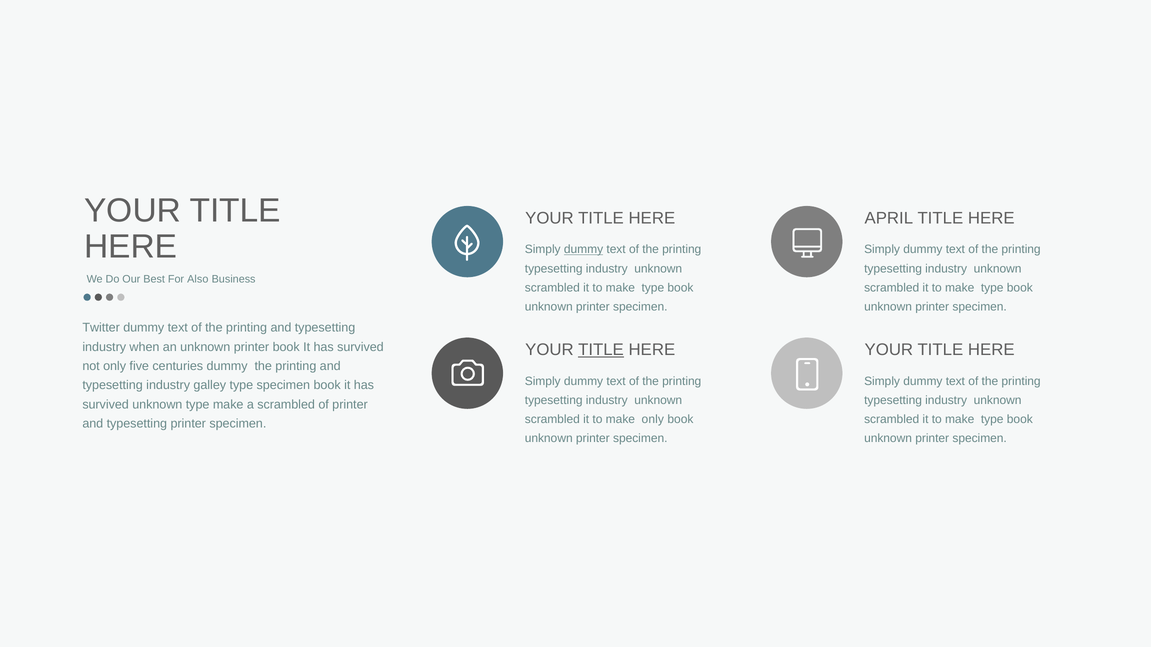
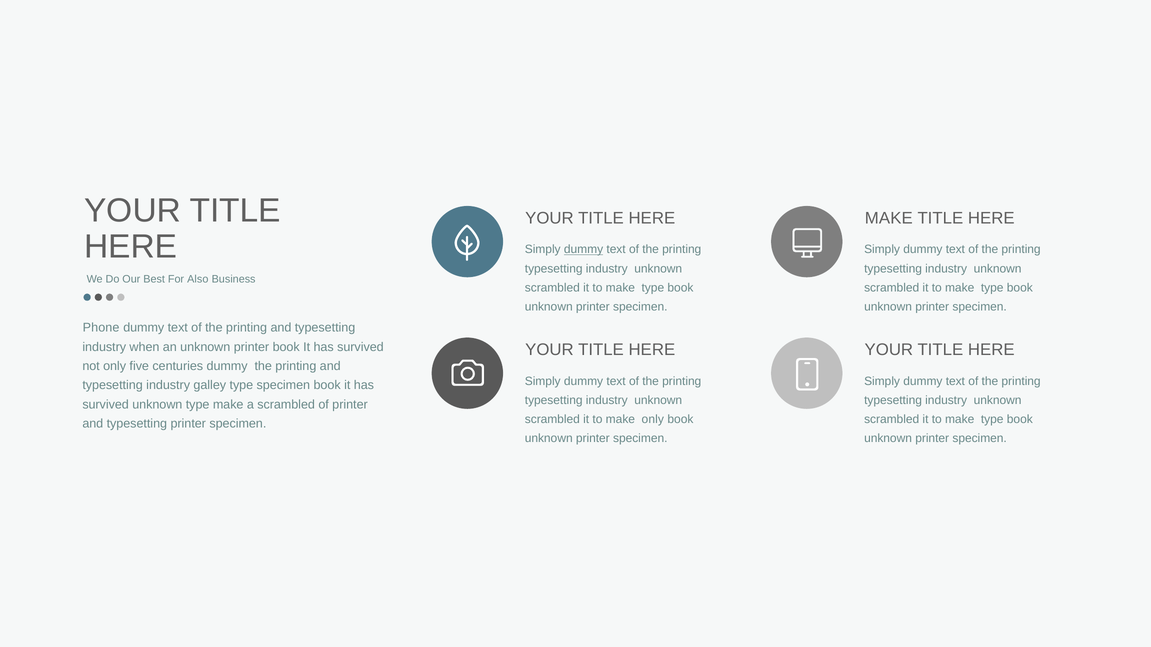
APRIL: APRIL -> MAKE (889, 218)
Twitter: Twitter -> Phone (101, 328)
TITLE underline: present -> none (601, 350)
